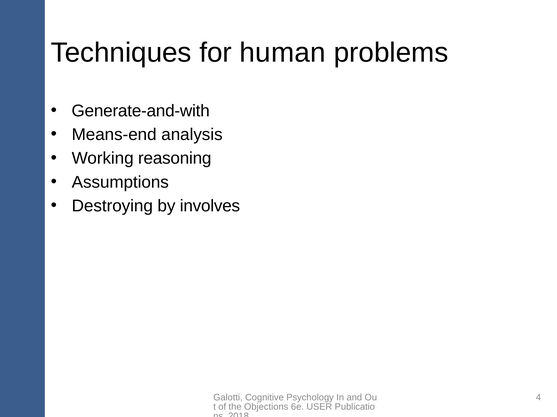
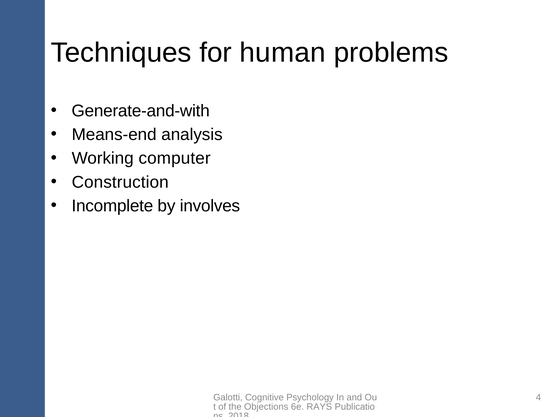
reasoning: reasoning -> computer (175, 159)
Assumptions: Assumptions -> Construction (120, 182)
Destroying: Destroying -> Incomplete (112, 206)
USER: USER -> RAYS (319, 408)
